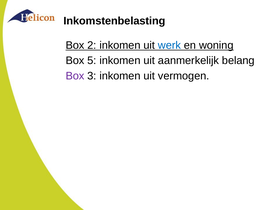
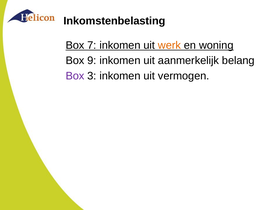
2: 2 -> 7 (92, 45)
werk colour: blue -> orange (169, 45)
5: 5 -> 9 (92, 61)
